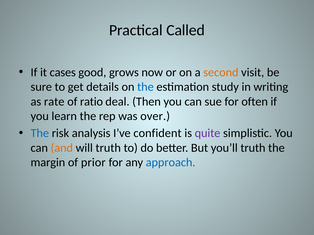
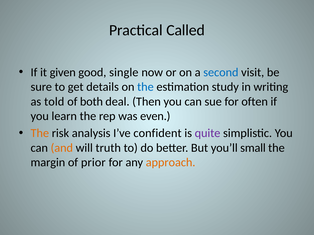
cases: cases -> given (63, 73)
grows: grows -> single (124, 73)
second colour: orange -> blue (221, 73)
rate: rate -> told (54, 102)
ratio: ratio -> both (91, 102)
over: over -> even (155, 116)
The colour: blue -> orange (40, 133)
you’ll truth: truth -> small (253, 148)
approach colour: blue -> orange (171, 163)
